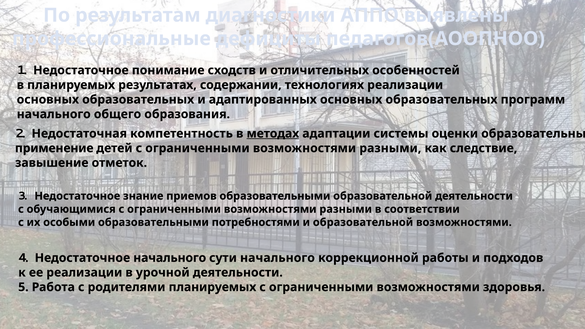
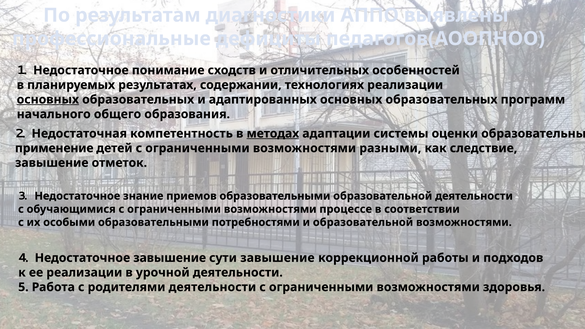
основных underline: none -> present (48, 100)
разными: разными -> процессе (346, 209)
Недостаточное начального: начального -> завышение (170, 258)
сути начального: начального -> завышение (277, 258)
родителями планируемых: планируемых -> деятельности (212, 287)
